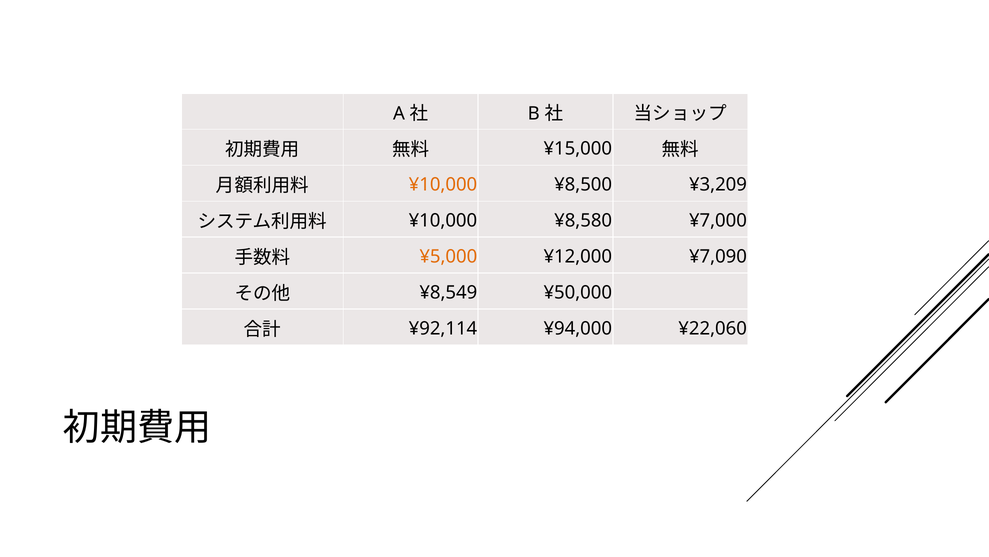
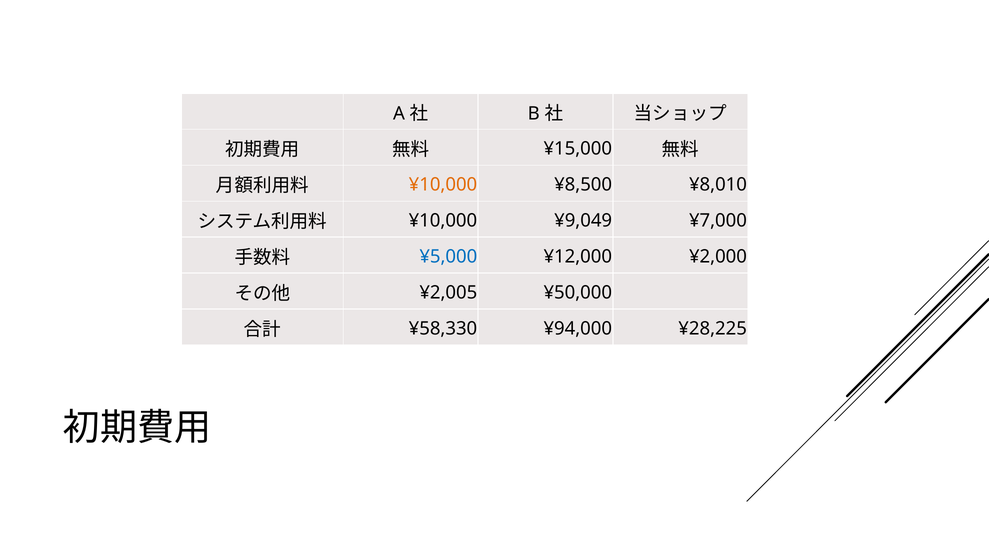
¥3,209: ¥3,209 -> ¥8,010 (718, 184)
¥8,580: ¥8,580 -> ¥9,049 (583, 220)
¥5,000 colour: orange -> blue (448, 256)
¥7,090: ¥7,090 -> ¥2,000 (718, 256)
¥8,549: ¥8,549 -> ¥2,005 (448, 292)
¥92,114: ¥92,114 -> ¥58,330 (443, 328)
¥22,060: ¥22,060 -> ¥28,225 (713, 328)
